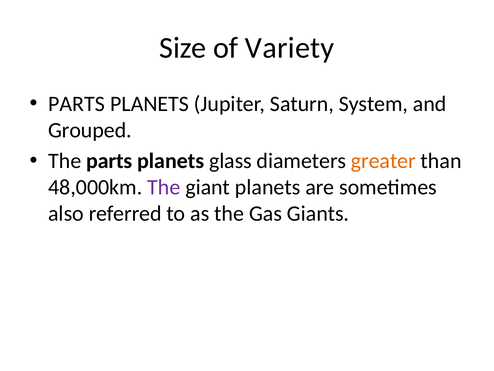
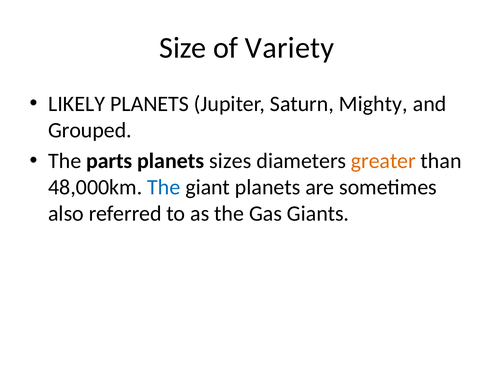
PARTS: PARTS -> LIKELY (77, 104)
System: System -> Mighty (373, 104)
glass: glass -> sizes (230, 161)
The colour: purple -> blue (164, 187)
